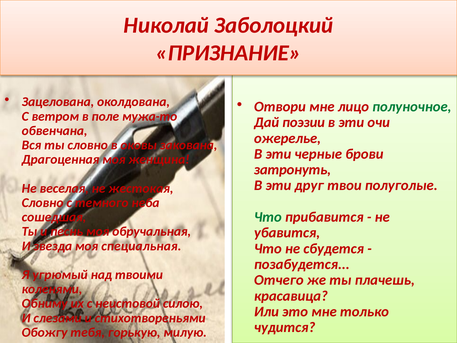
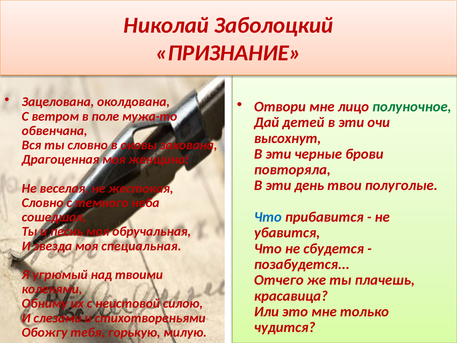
поэзии: поэзии -> детей (303, 122)
ожерелье: ожерелье -> высохнут (288, 138)
затронуть: затронуть -> повторяла (292, 170)
друг: друг -> день (309, 185)
Что colour: green -> blue (268, 217)
